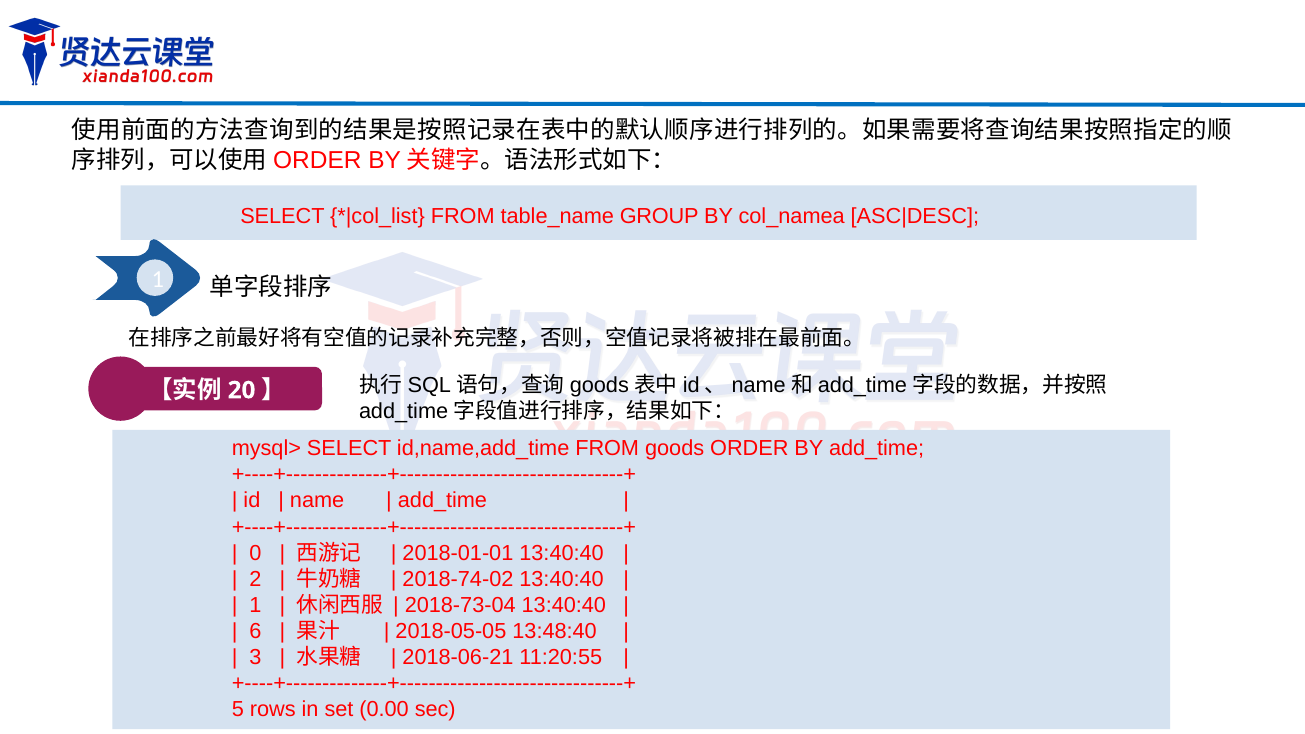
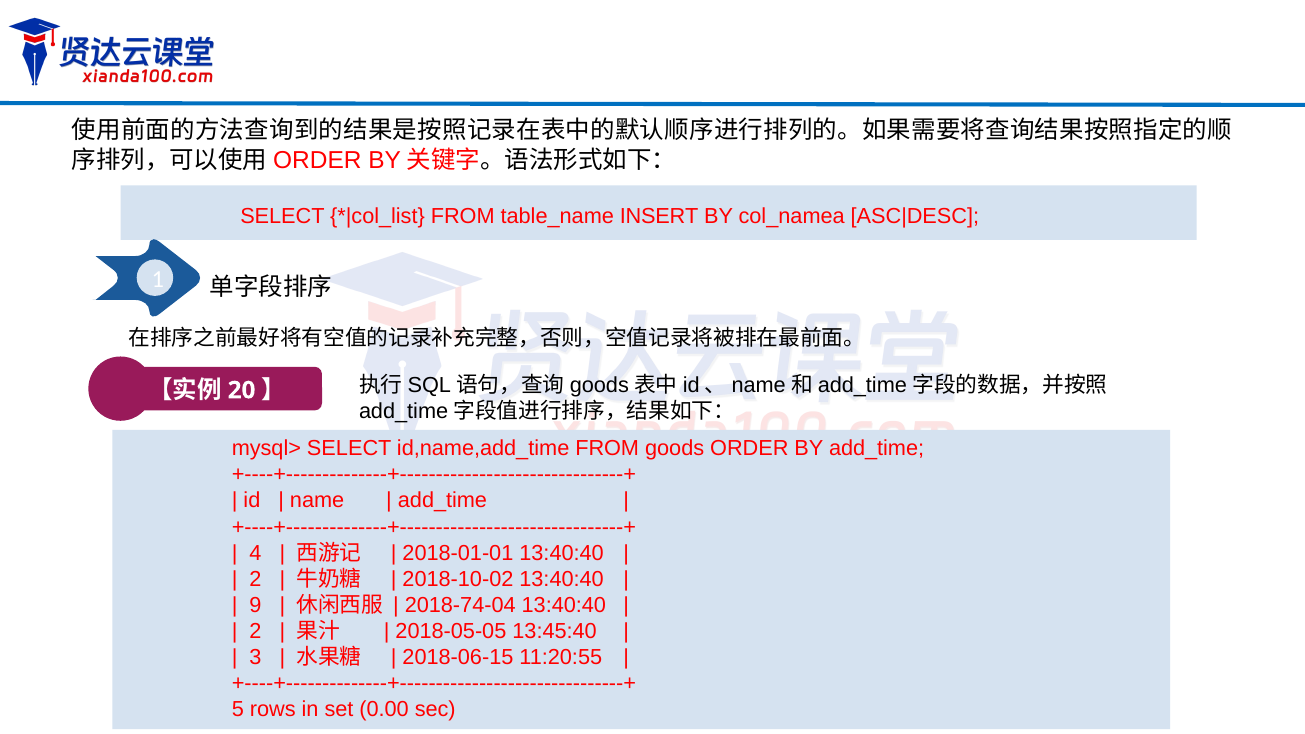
GROUP: GROUP -> INSERT (659, 217)
0: 0 -> 4 (255, 553)
2018-74-02: 2018-74-02 -> 2018-10-02 (458, 579)
1: 1 -> 9 (255, 605)
2018-73-04: 2018-73-04 -> 2018-74-04 (460, 605)
6: 6 -> 2 (255, 631)
13:48:40: 13:48:40 -> 13:45:40 (555, 631)
2018-06-21: 2018-06-21 -> 2018-06-15 (458, 657)
